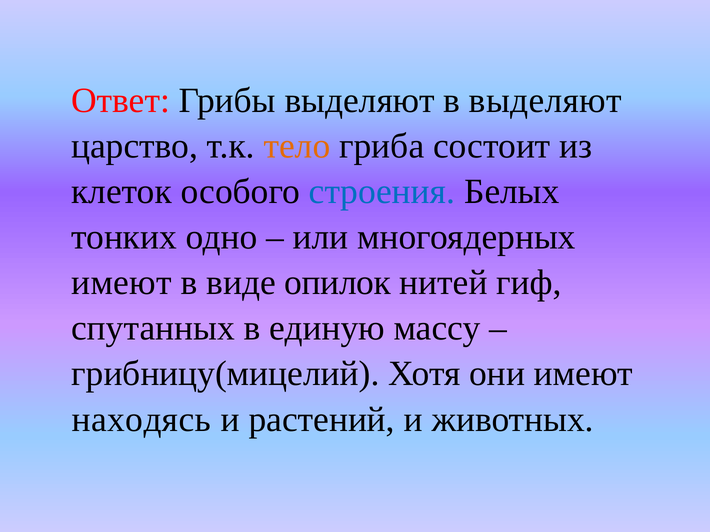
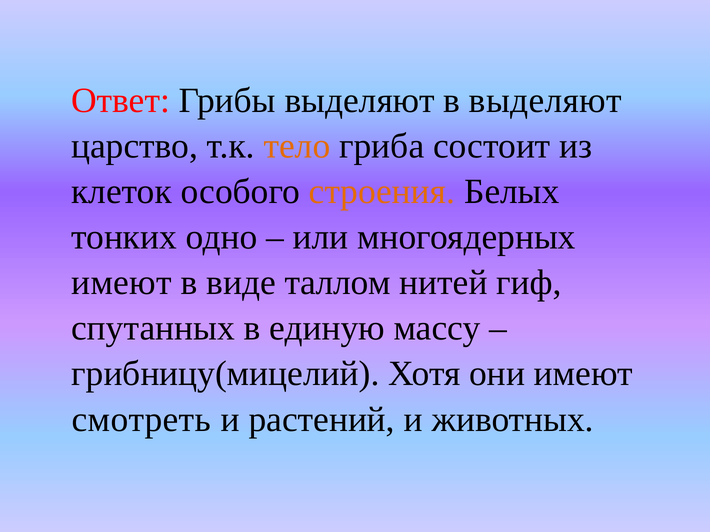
строения colour: blue -> orange (382, 192)
опилок: опилок -> таллом (338, 283)
находясь: находясь -> смотреть (141, 420)
